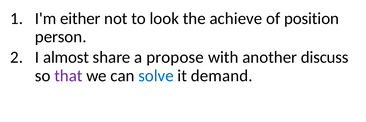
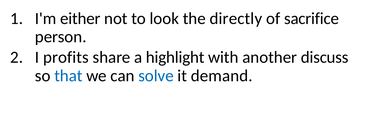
achieve: achieve -> directly (236, 19)
position: position -> sacrifice (312, 19)
almost: almost -> profits (66, 57)
propose: propose -> highlight (175, 57)
that colour: purple -> blue (68, 76)
